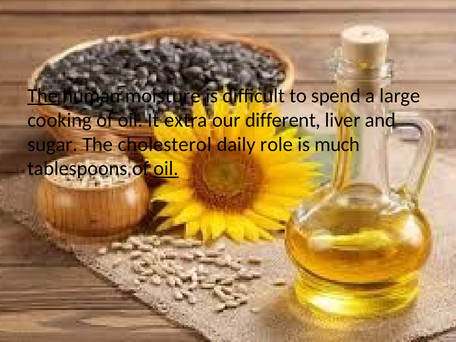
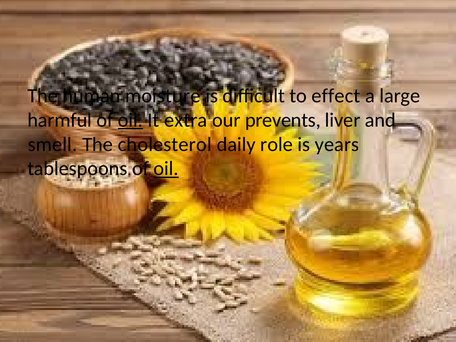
The underline: present -> none (43, 96)
spend: spend -> effect (336, 96)
cooking: cooking -> harmful (60, 120)
oil underline: none -> present (130, 120)
different: different -> prevents (283, 120)
sugar: sugar -> smell (52, 144)
much: much -> years (337, 144)
